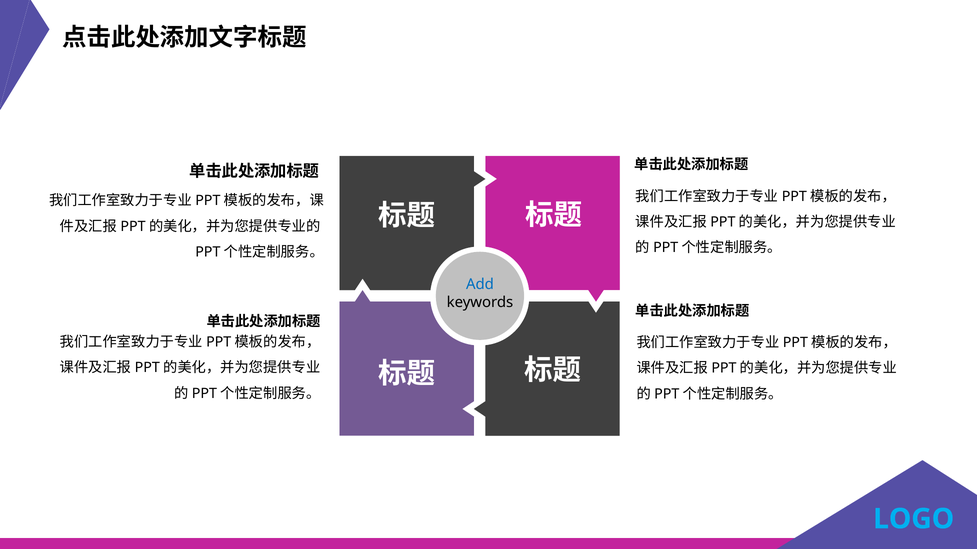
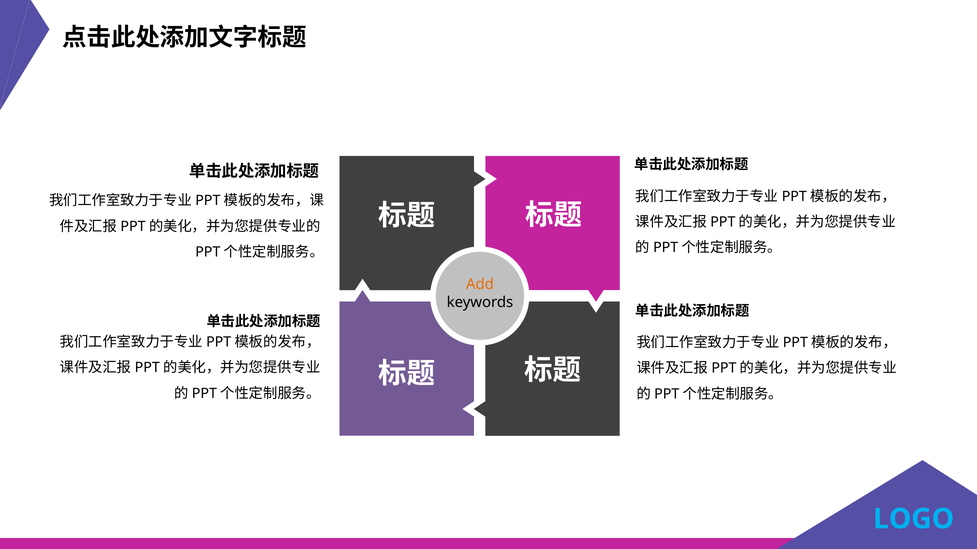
Add colour: blue -> orange (480, 285)
